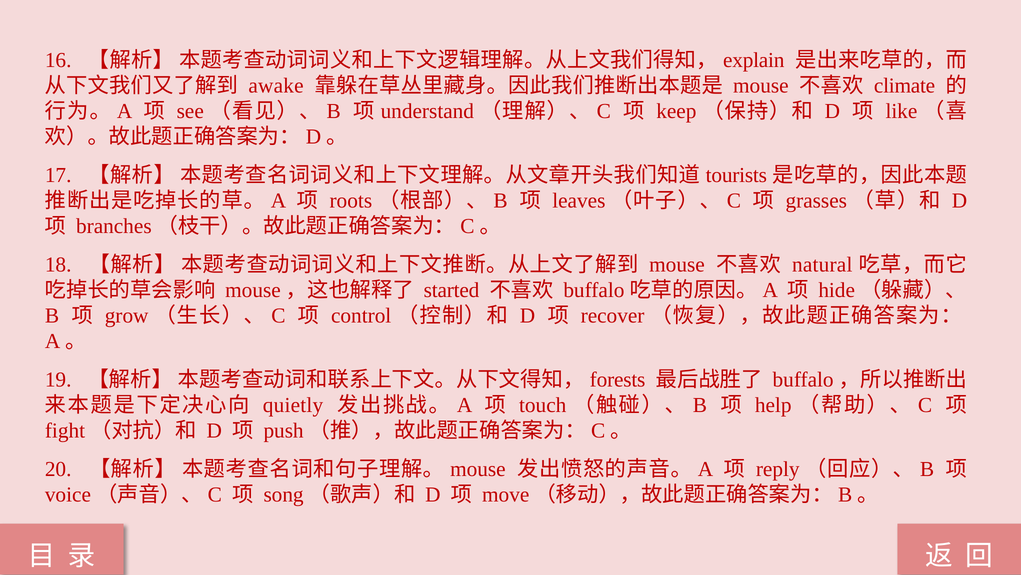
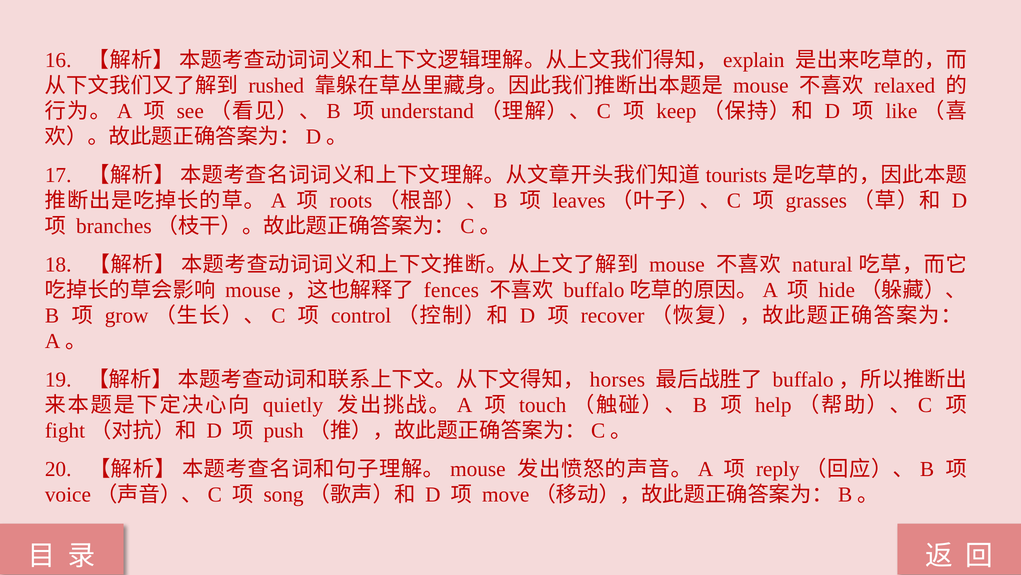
awake: awake -> rushed (276, 86)
climate: climate -> relaxed (905, 86)
started: started -> fences (451, 290)
forests: forests -> horses (617, 379)
